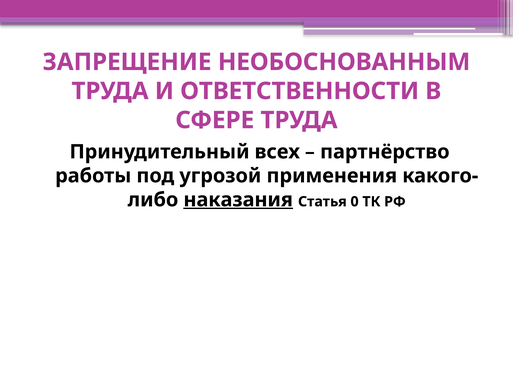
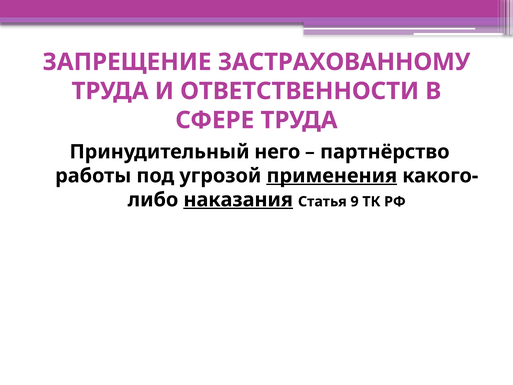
НЕОБОСНОВАННЫМ: НЕОБОСНОВАННЫМ -> ЗАСТРАХОВАННОМУ (344, 62)
всех: всех -> него (277, 152)
применения underline: none -> present (332, 176)
0: 0 -> 9 (355, 202)
